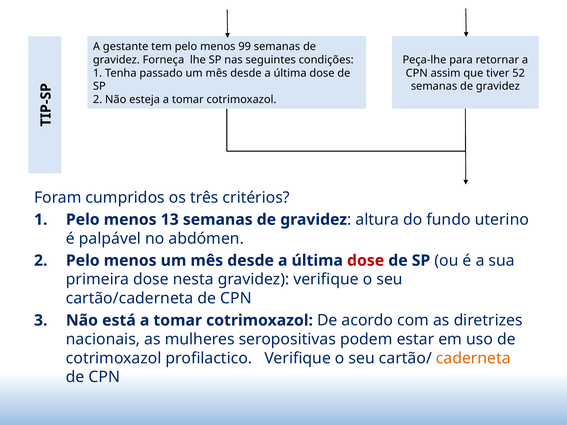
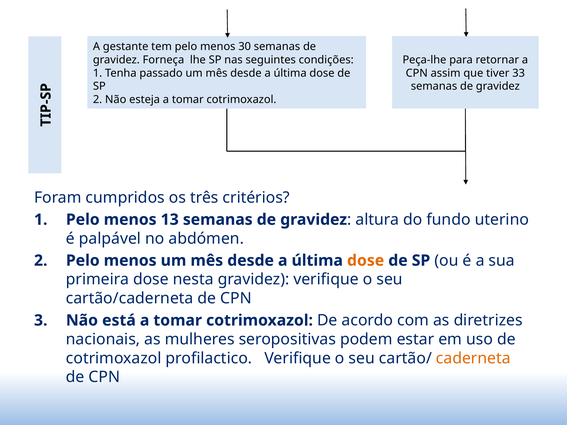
99: 99 -> 30 (245, 47)
52: 52 -> 33 (519, 73)
dose colour: red -> orange (366, 261)
